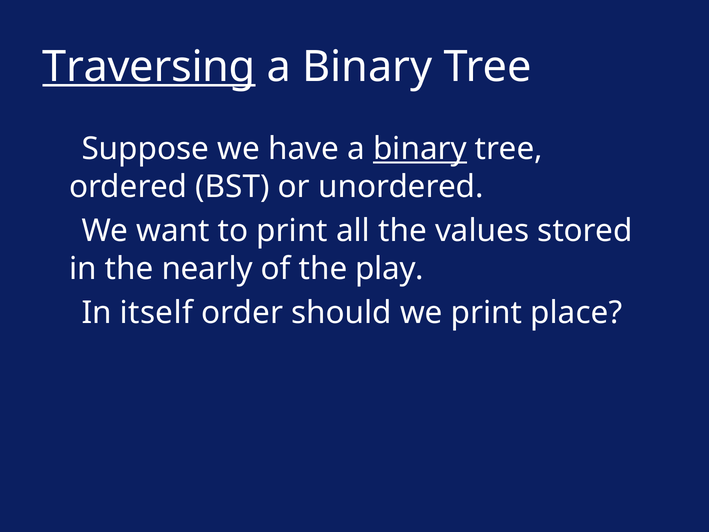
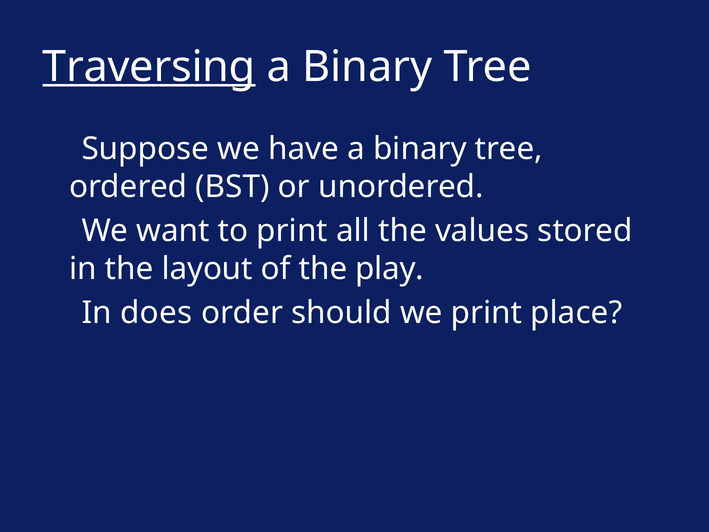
binary underline: present -> none (420, 149)
nearly: nearly -> layout (207, 269)
itself: itself -> does (156, 313)
